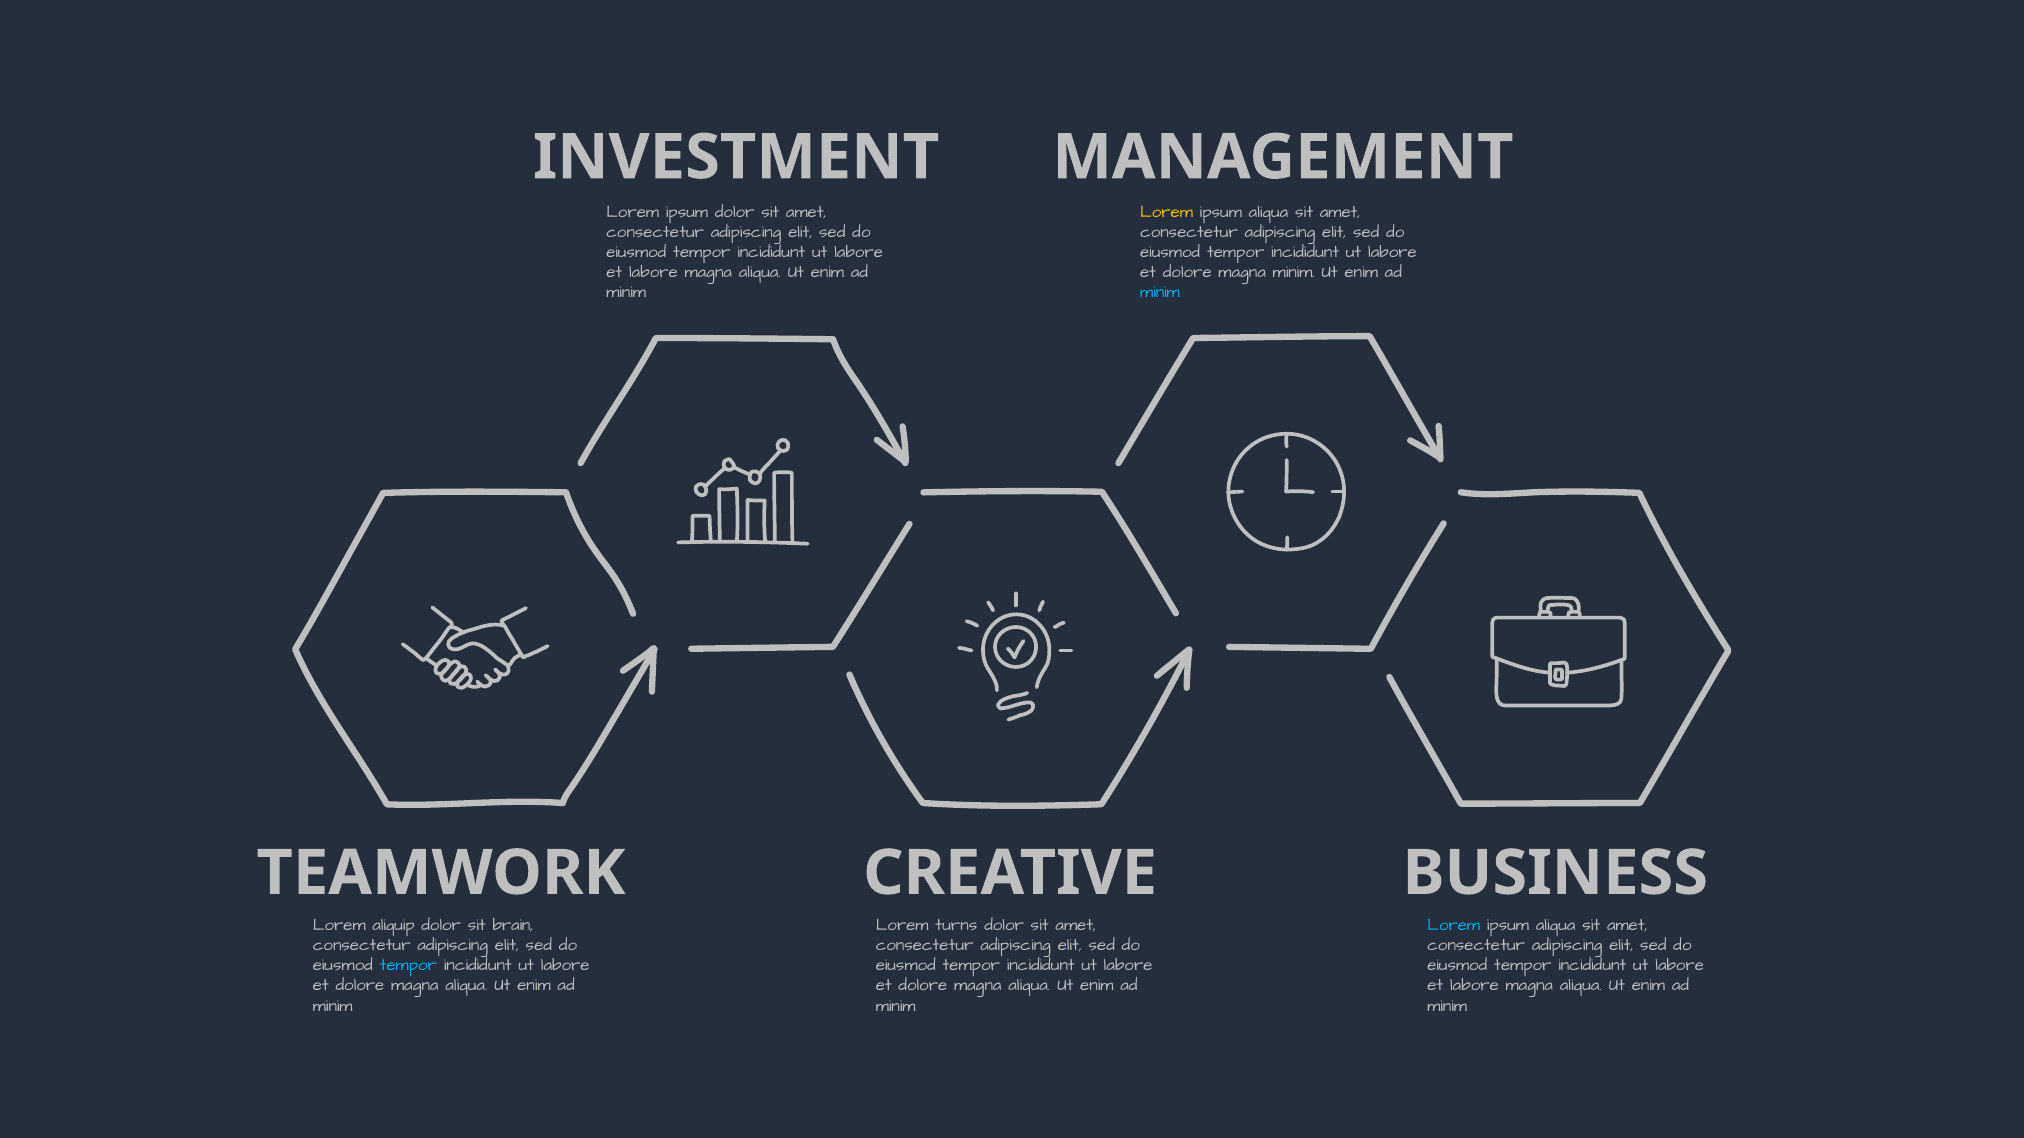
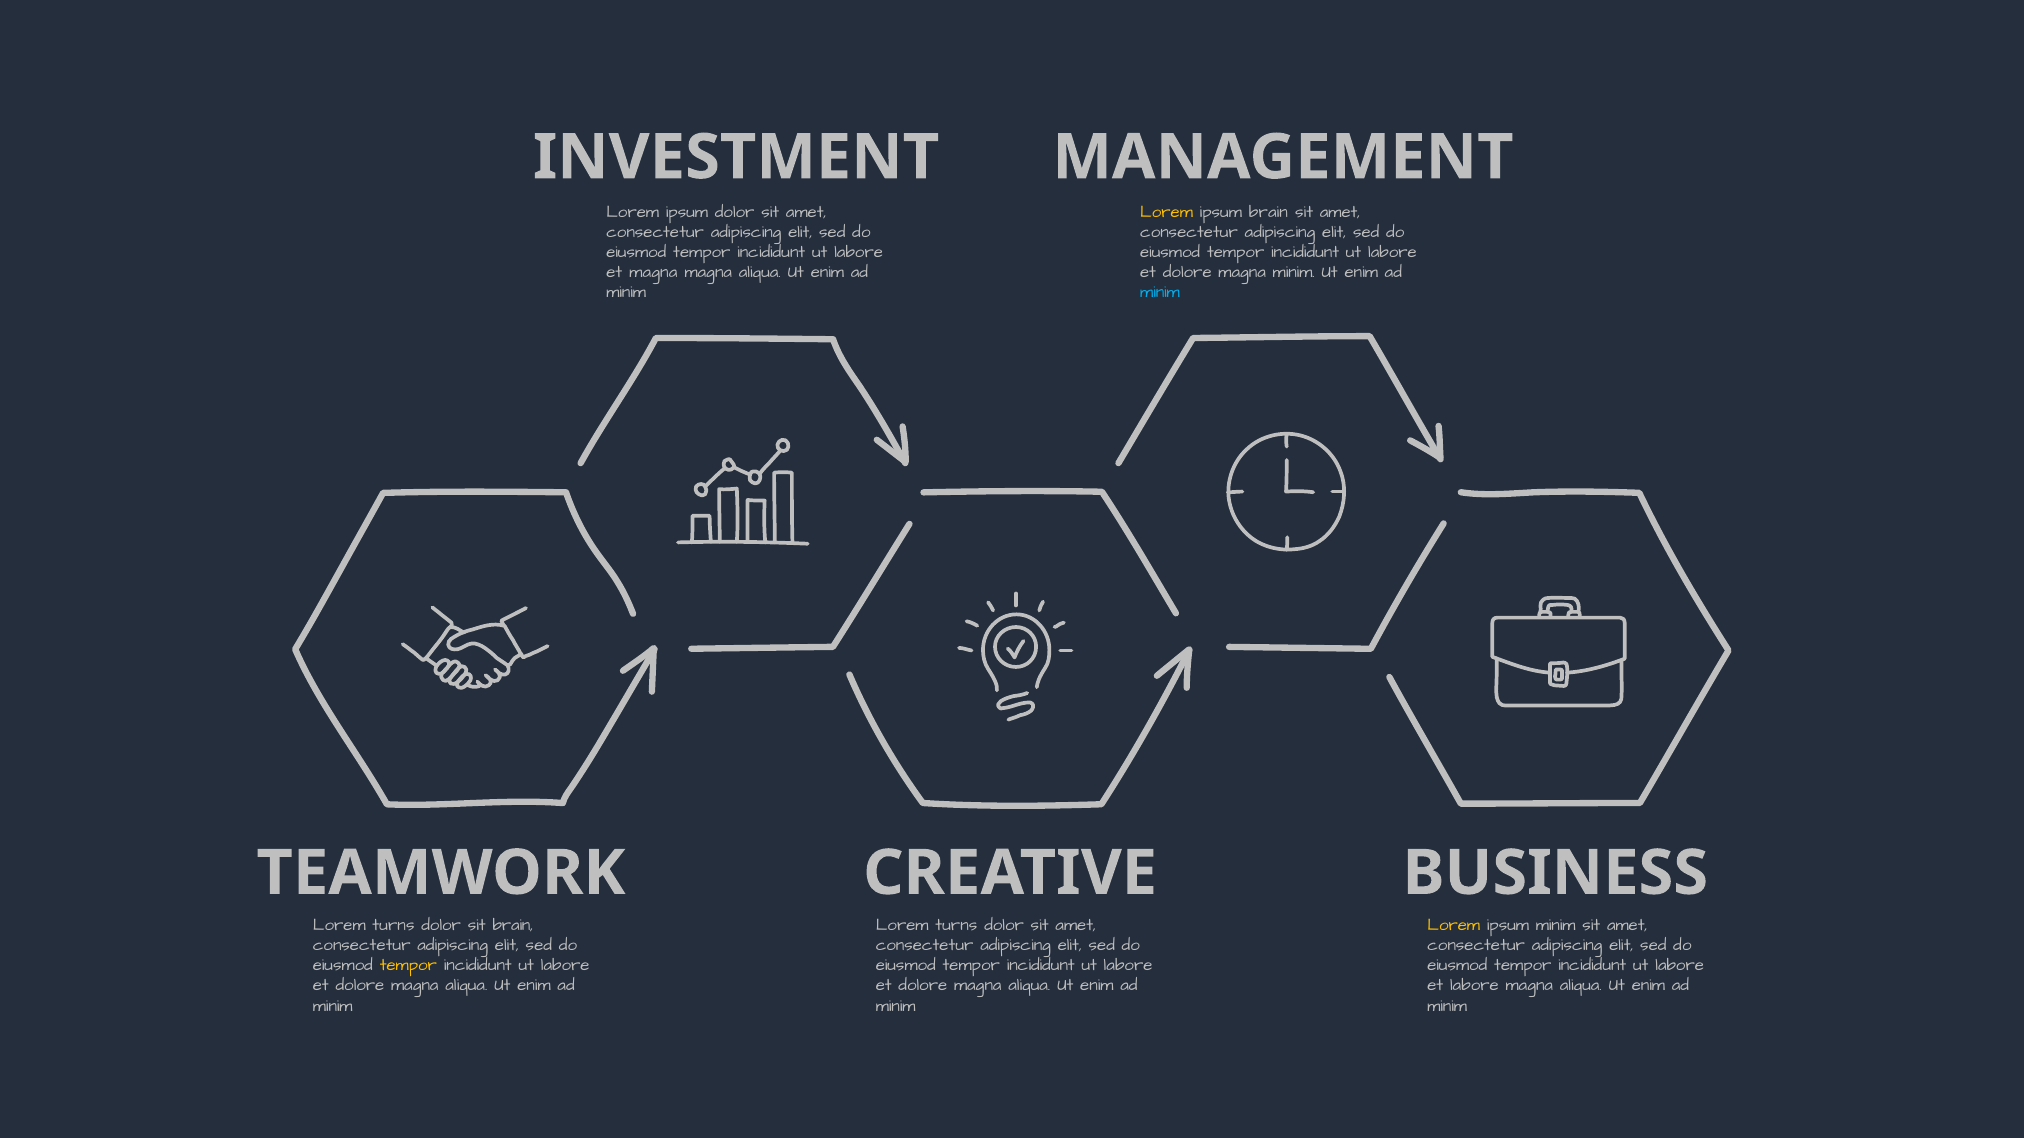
aliqua: aliqua -> brain (1268, 212)
labore: labore -> magna (653, 272)
aliquip: aliquip -> turns (393, 925)
Lorem colour: light blue -> yellow (1454, 925)
aliqua: aliqua -> minim (1556, 925)
tempor colour: light blue -> yellow (408, 966)
